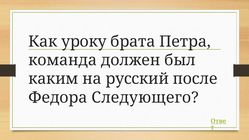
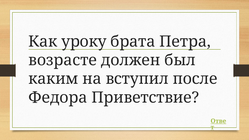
команда: команда -> возрасте (63, 60)
русский: русский -> вступил (137, 79)
Следующего: Следующего -> Приветствие (145, 98)
